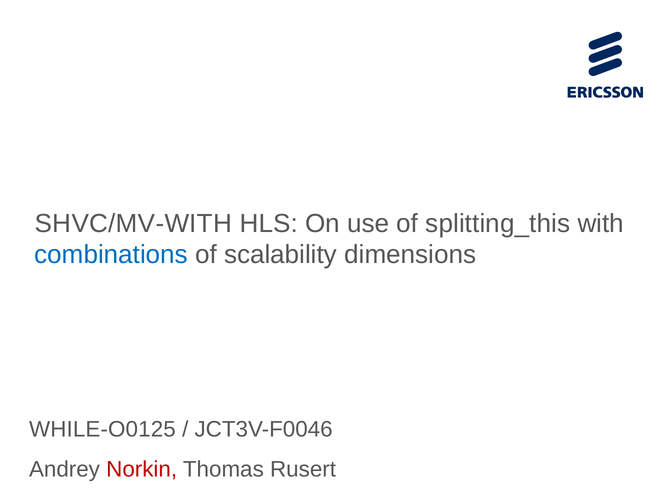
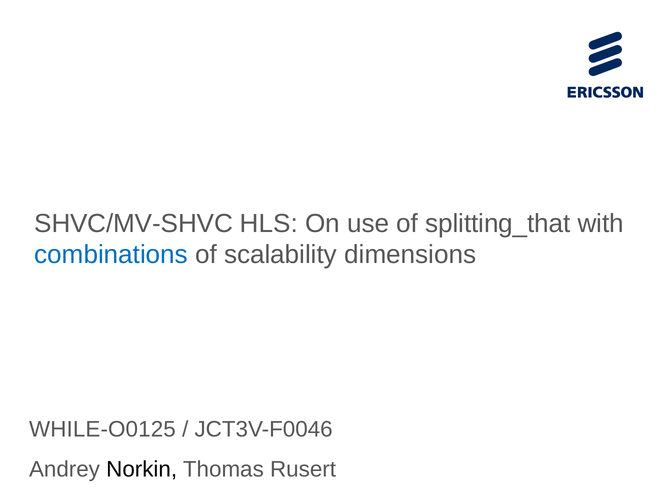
SHVC/MV-WITH: SHVC/MV-WITH -> SHVC/MV-SHVC (134, 223)
splitting_this: splitting_this -> splitting_that (498, 223)
Norkin colour: red -> black (142, 469)
